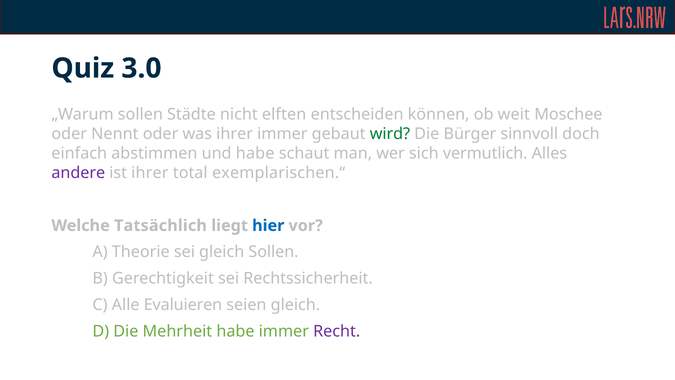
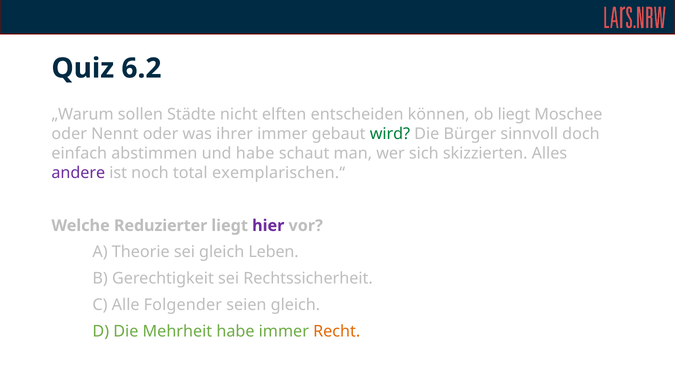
3.0: 3.0 -> 6.2 (141, 68)
ob weit: weit -> liegt (514, 114)
vermutlich: vermutlich -> skizzierten (485, 153)
ist ihrer: ihrer -> noch (150, 173)
Tatsächlich: Tatsächlich -> Reduzierter (161, 225)
hier colour: blue -> purple (268, 225)
gleich Sollen: Sollen -> Leben (274, 252)
Evaluieren: Evaluieren -> Folgender (183, 305)
Recht colour: purple -> orange (337, 331)
